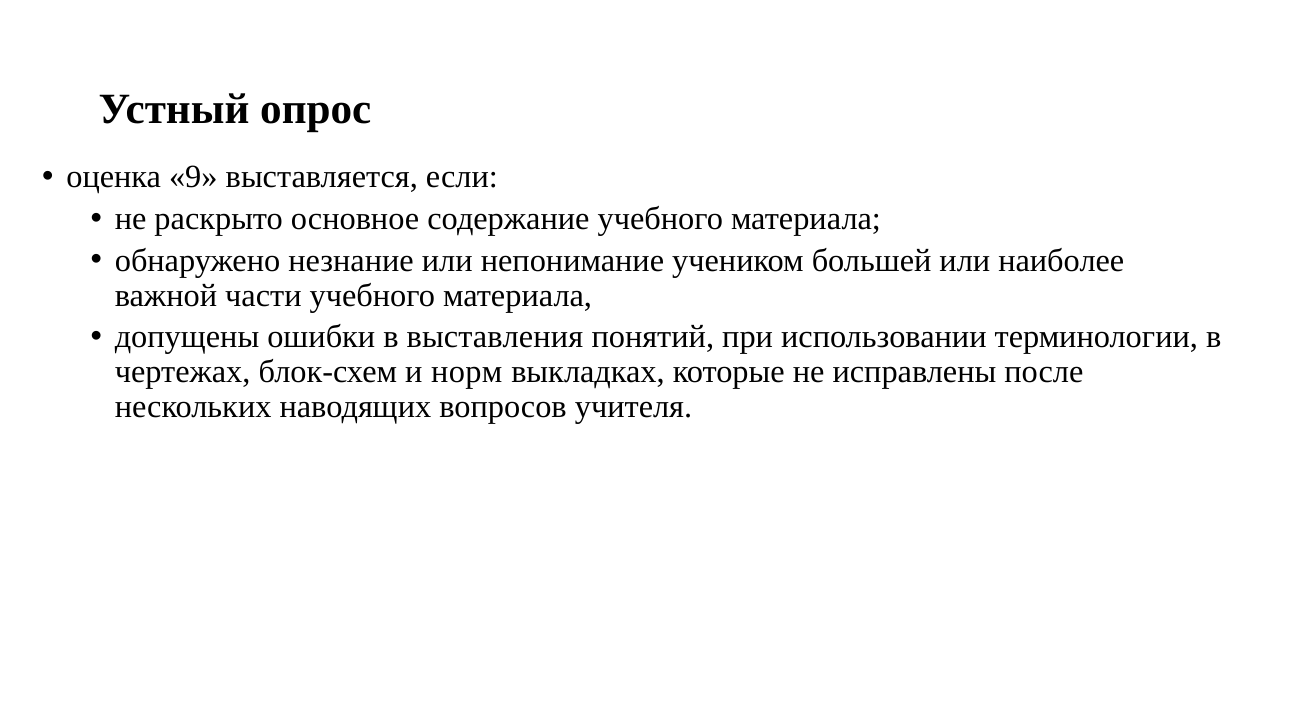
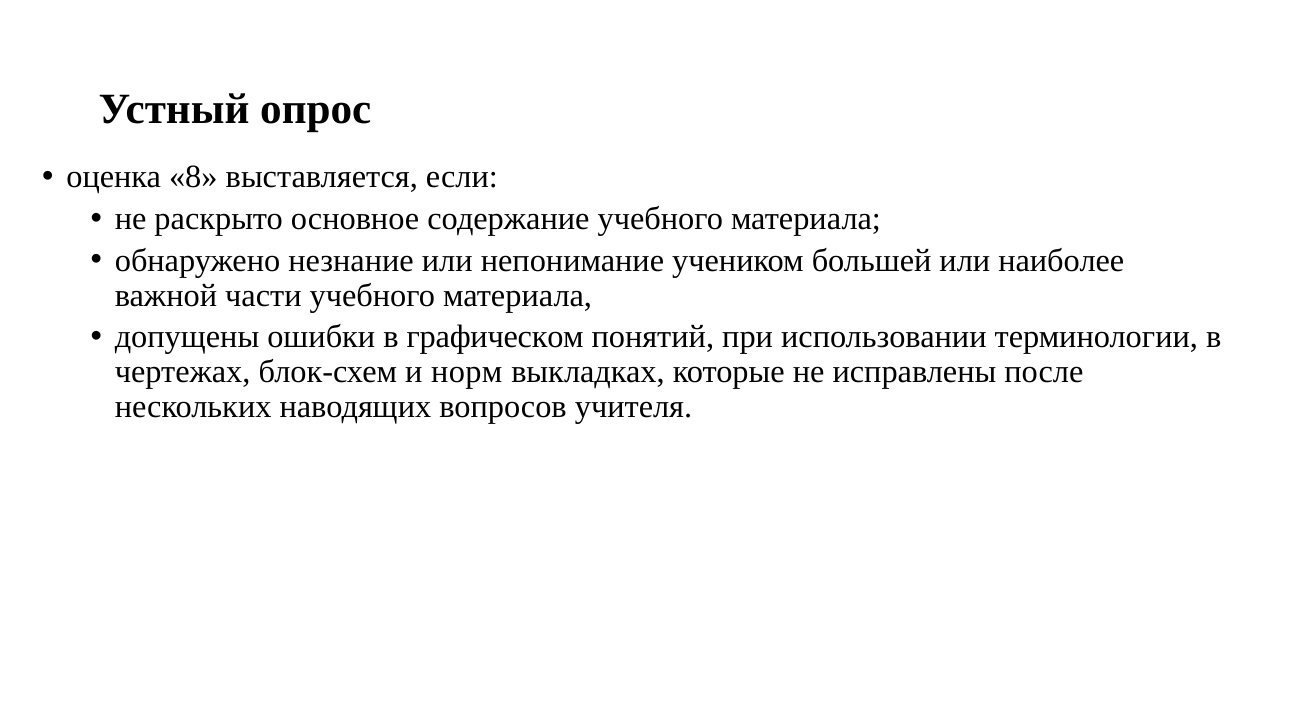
9: 9 -> 8 (193, 177)
выставления: выставления -> графическом (495, 337)
